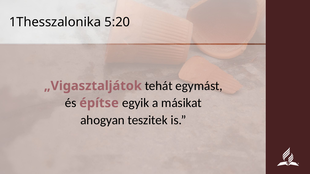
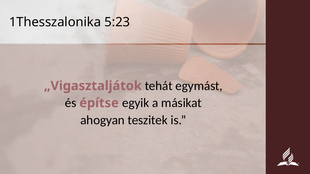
5:20: 5:20 -> 5:23 (117, 22)
